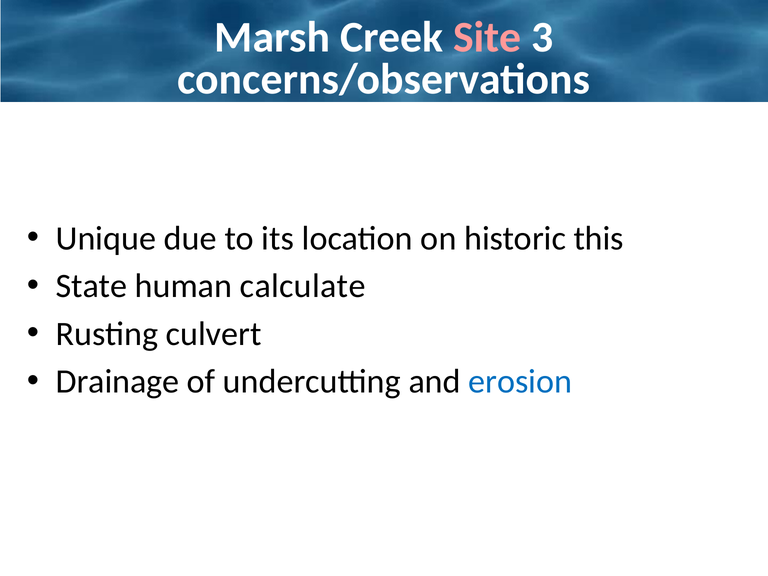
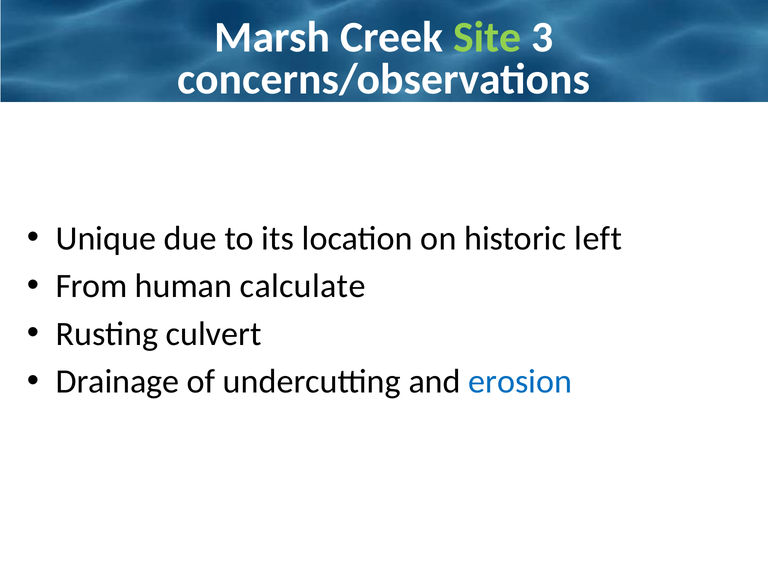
Site colour: pink -> light green (487, 37)
this: this -> left (598, 238)
State: State -> From (91, 286)
